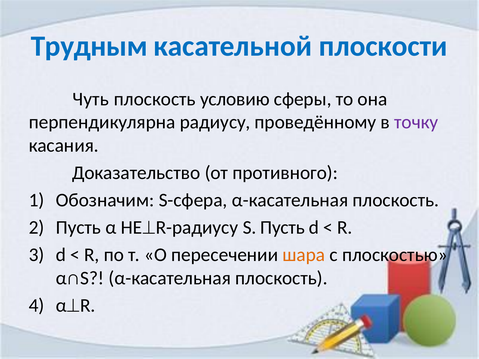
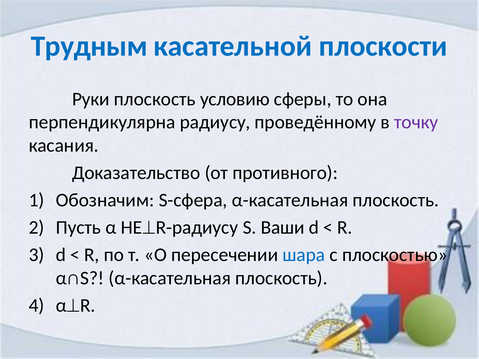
Чуть: Чуть -> Руки (91, 99)
S Пусть: Пусть -> Ваши (283, 228)
шара colour: orange -> blue (304, 255)
